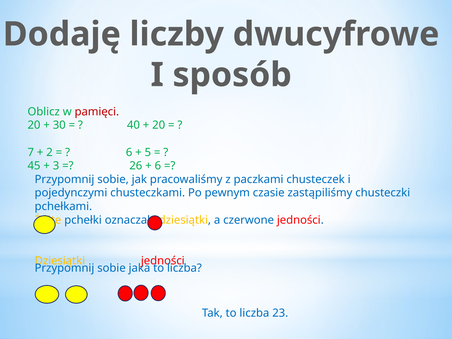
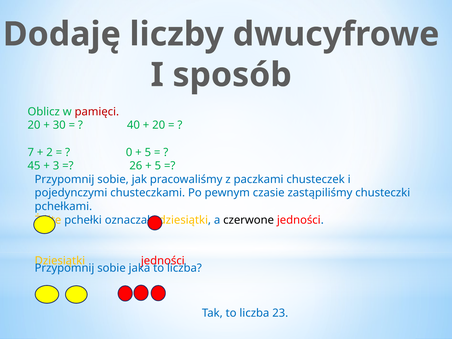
6: 6 -> 0 (129, 152)
6: 6 -> 5 (158, 166)
czerwone colour: blue -> black (249, 220)
